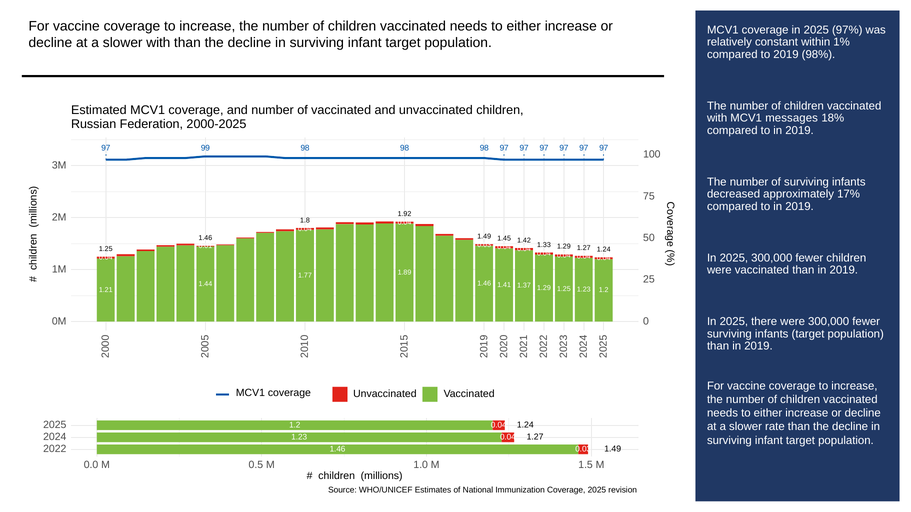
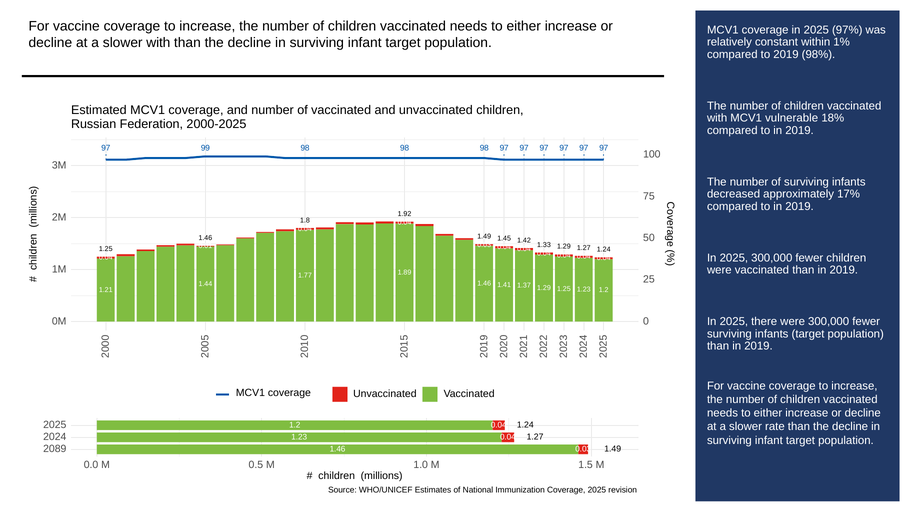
messages: messages -> vulnerable (792, 118)
2022: 2022 -> 2089 (55, 449)
